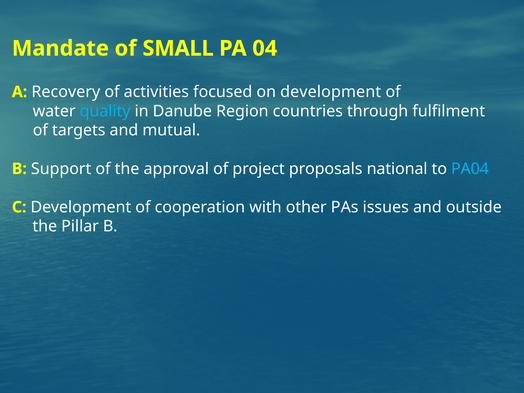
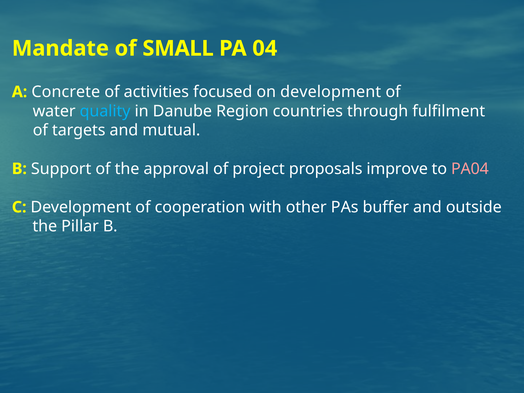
Recovery: Recovery -> Concrete (66, 92)
national: national -> improve (397, 169)
PA04 colour: light blue -> pink (470, 169)
issues: issues -> buffer (386, 207)
